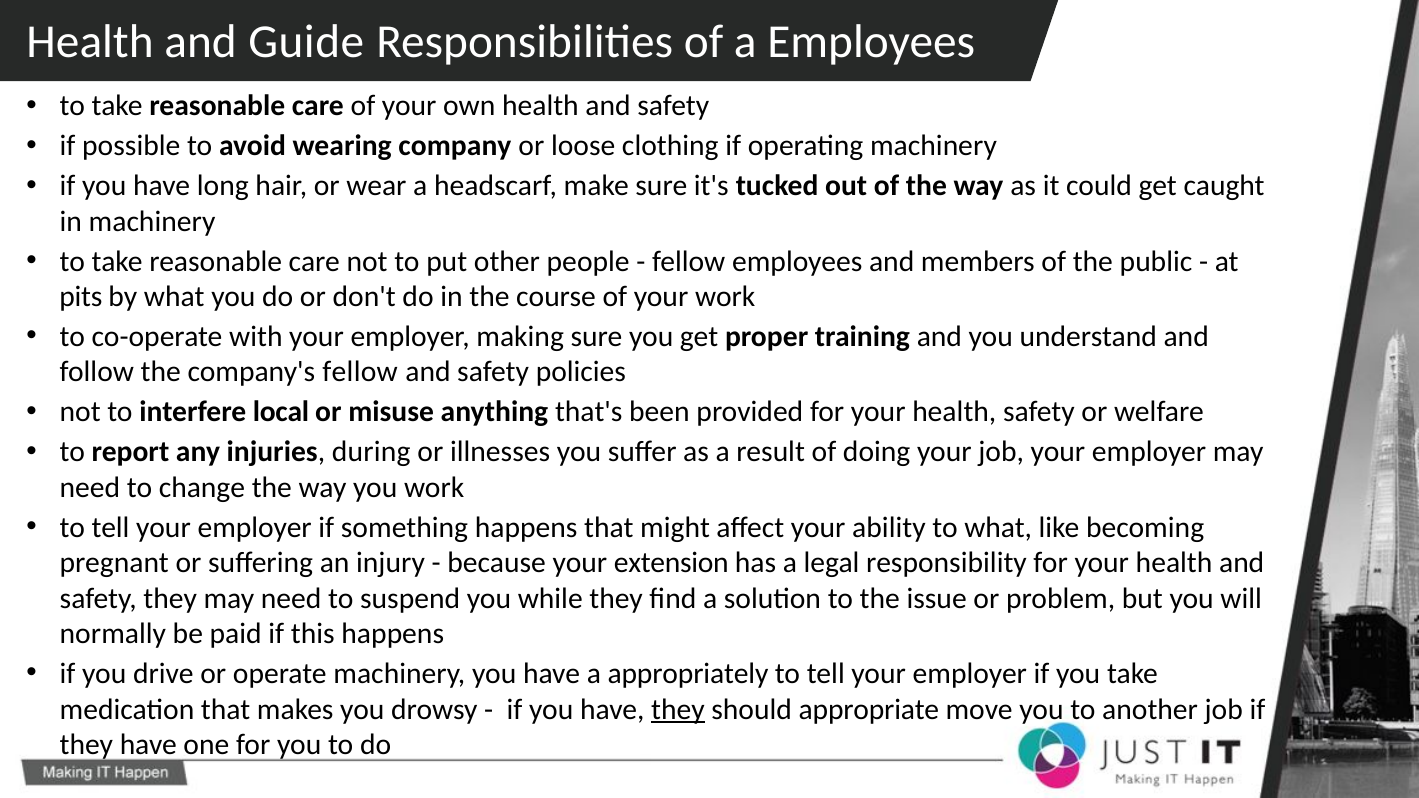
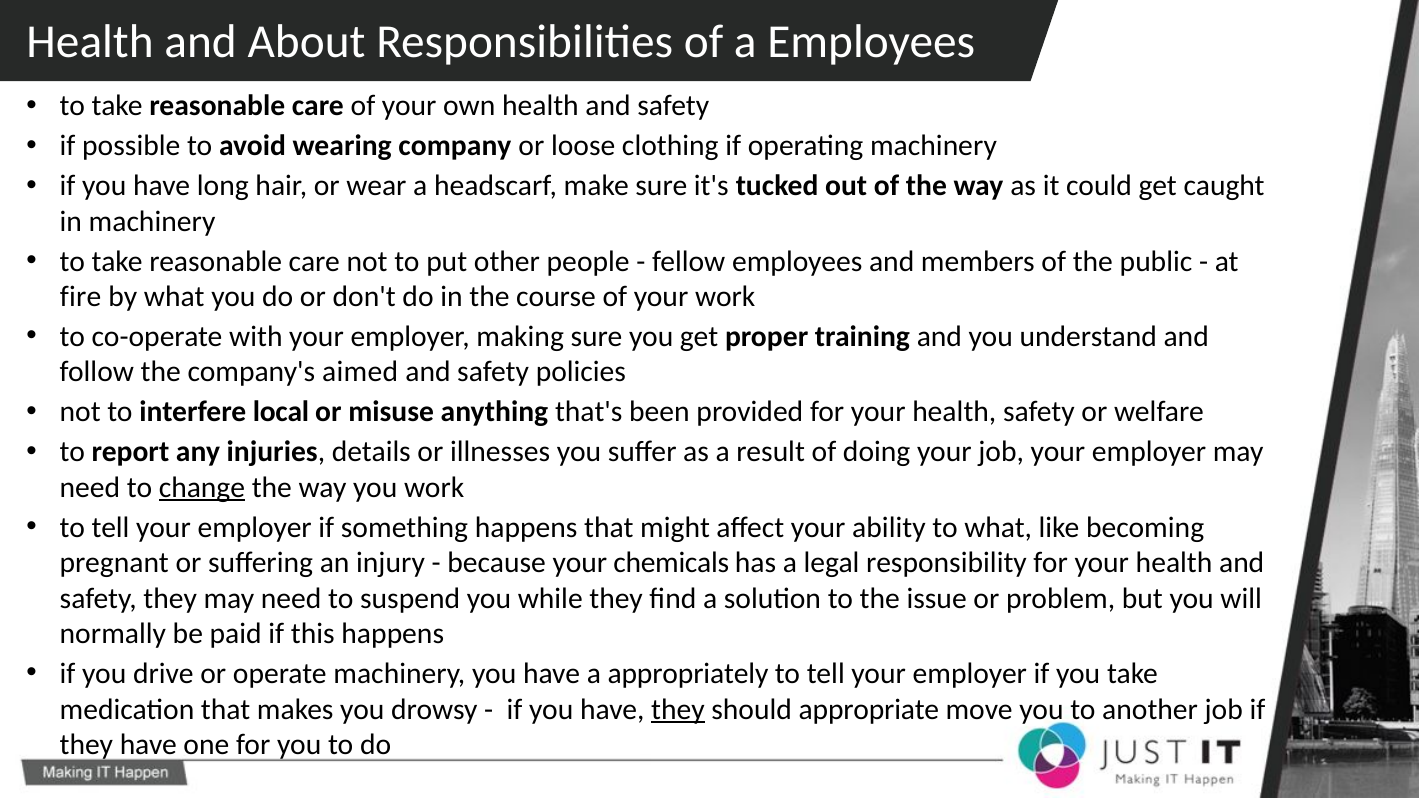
Guide: Guide -> About (306, 42)
pits: pits -> fire (81, 297)
company's fellow: fellow -> aimed (360, 372)
during: during -> details (371, 452)
change underline: none -> present (202, 488)
extension: extension -> chemicals (671, 563)
